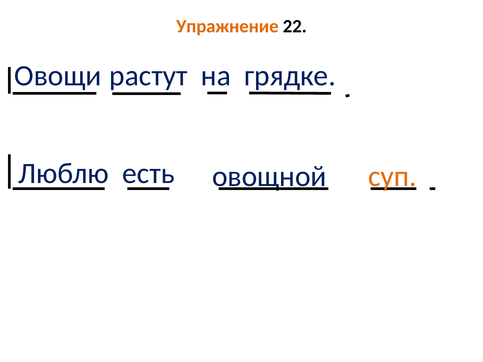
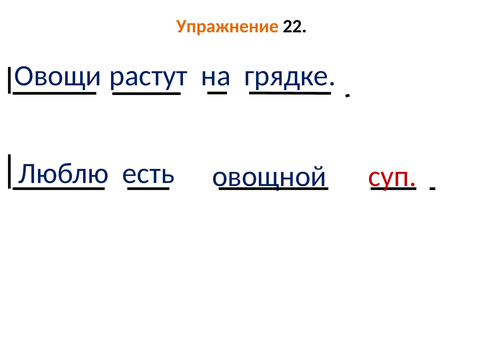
суп colour: orange -> red (392, 177)
